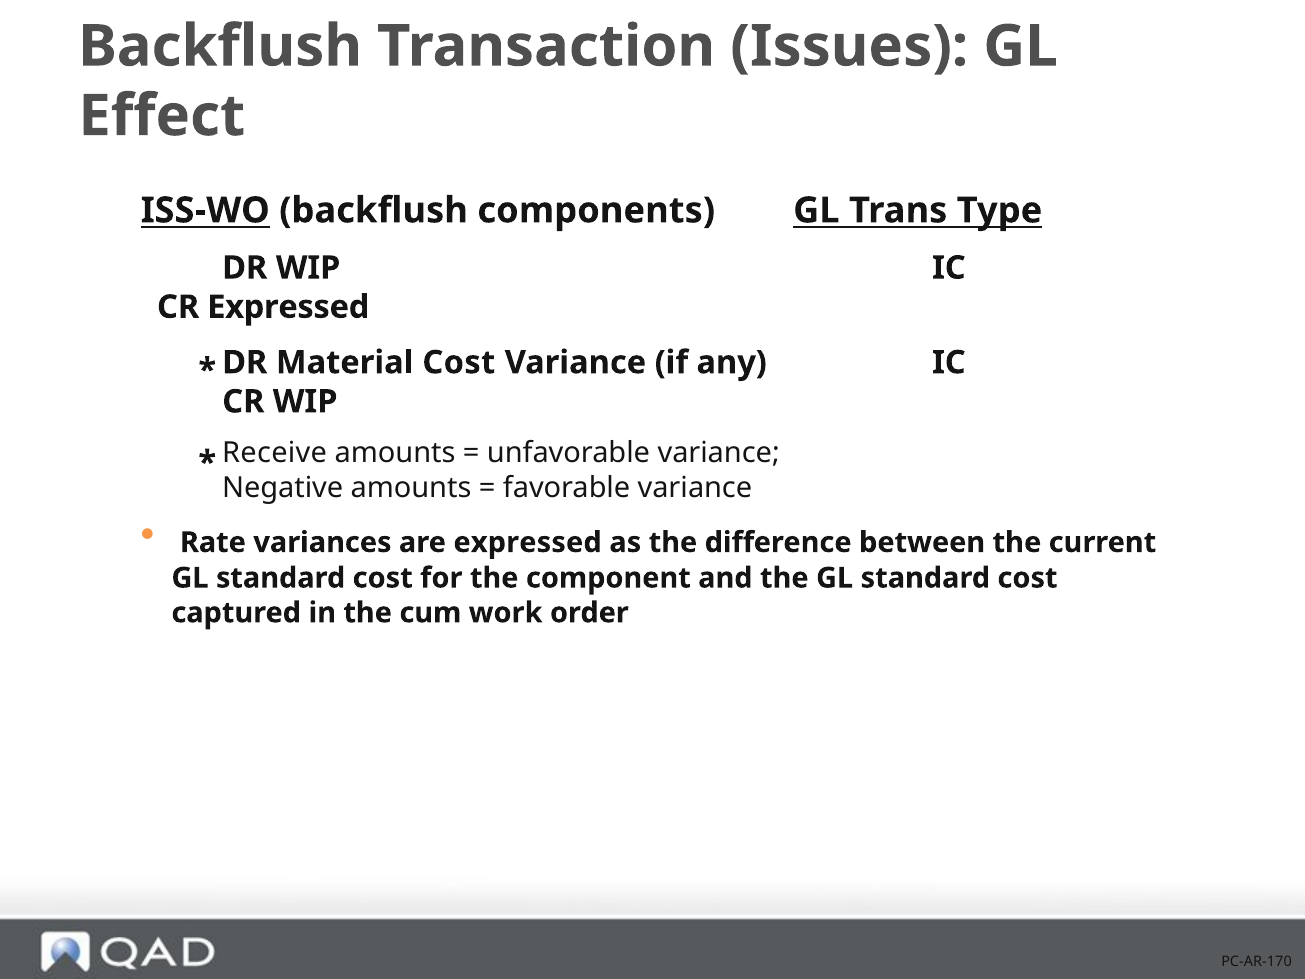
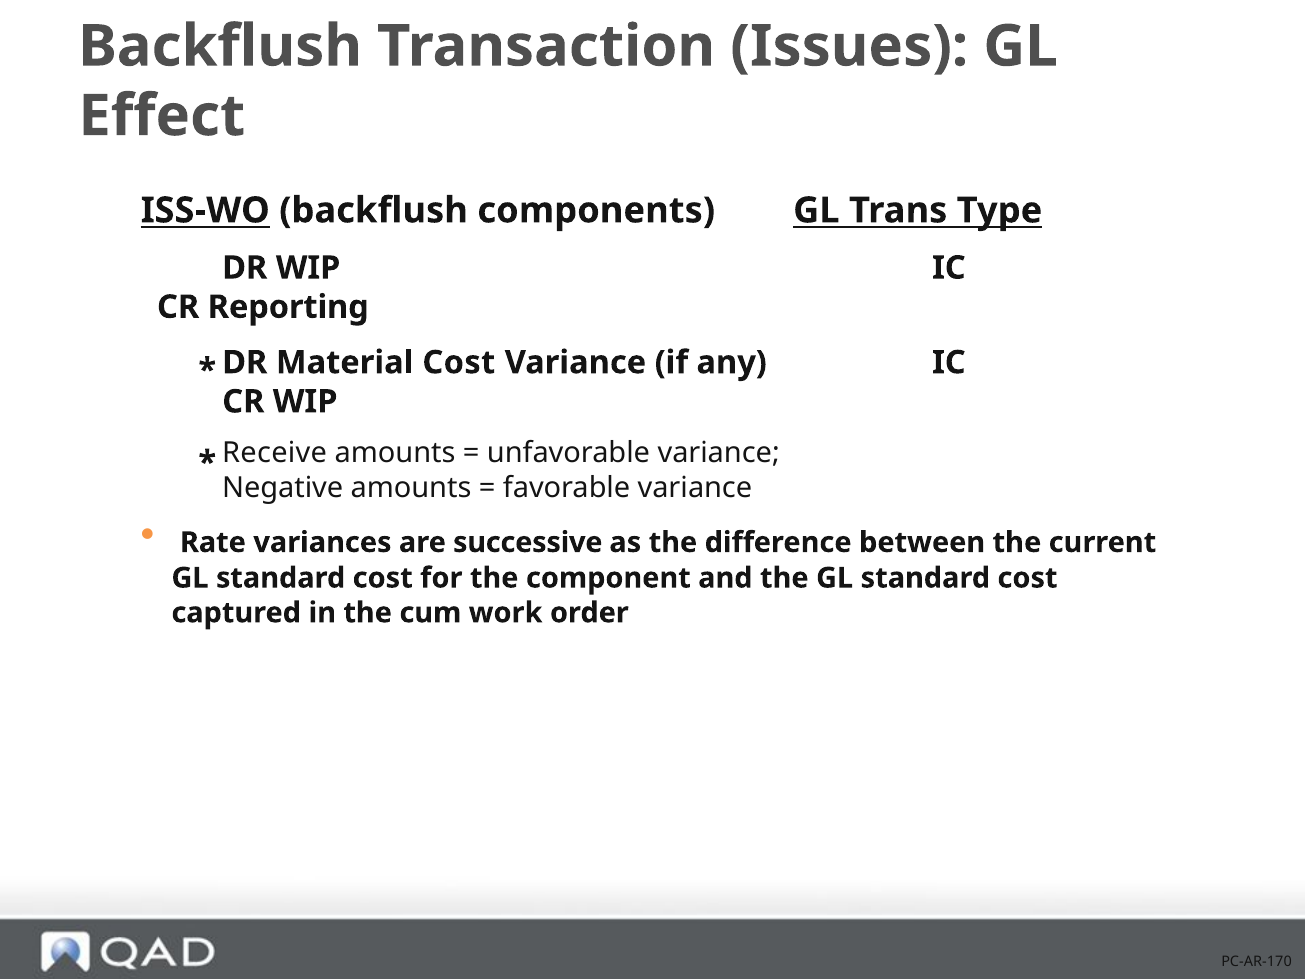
CR Expressed: Expressed -> Reporting (288, 307)
are expressed: expressed -> successive (528, 542)
